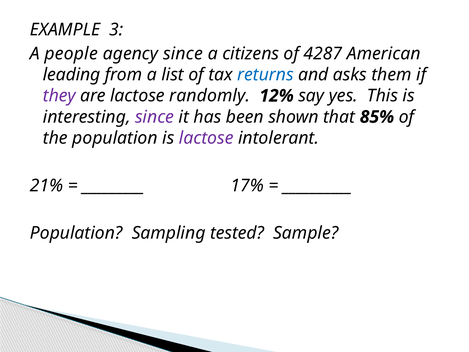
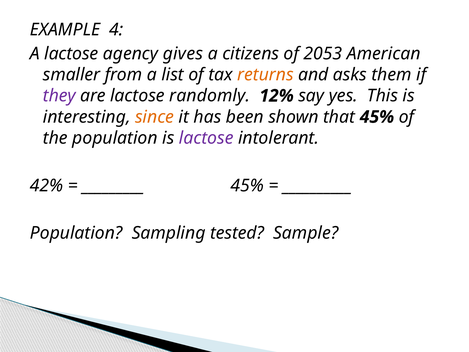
3: 3 -> 4 (116, 30)
A people: people -> lactose (71, 54)
agency since: since -> gives (183, 54)
4287: 4287 -> 2053 (323, 54)
leading: leading -> smaller (72, 75)
returns colour: blue -> orange (265, 75)
since colour: purple -> orange (155, 117)
that 85%: 85% -> 45% (377, 117)
21%: 21% -> 42% (47, 185)
17%: 17% -> 45% (247, 185)
